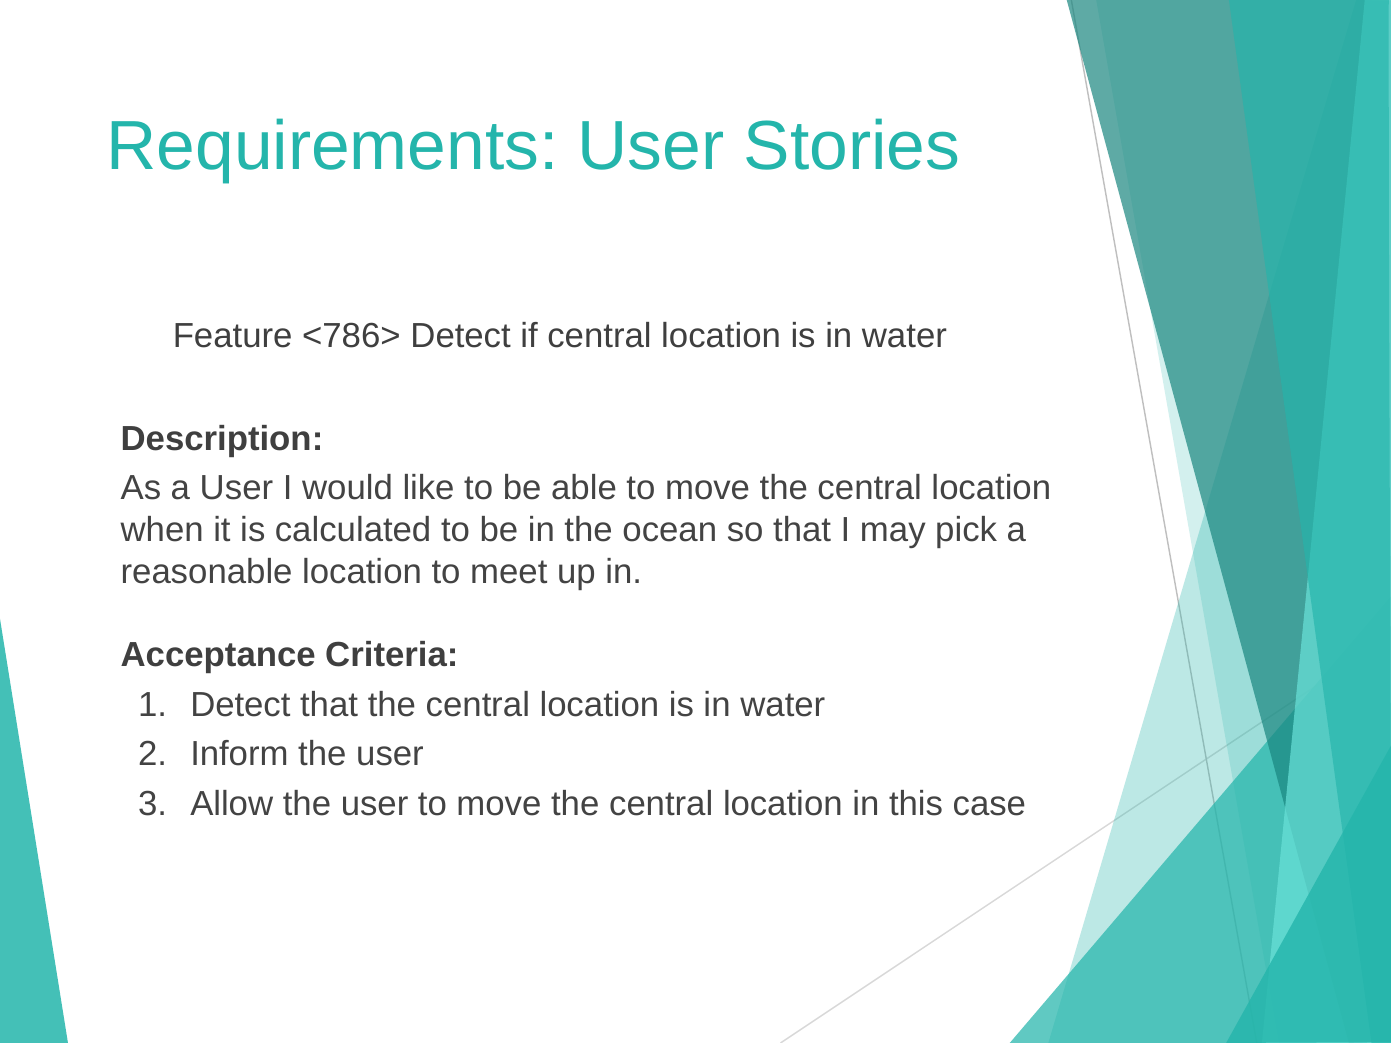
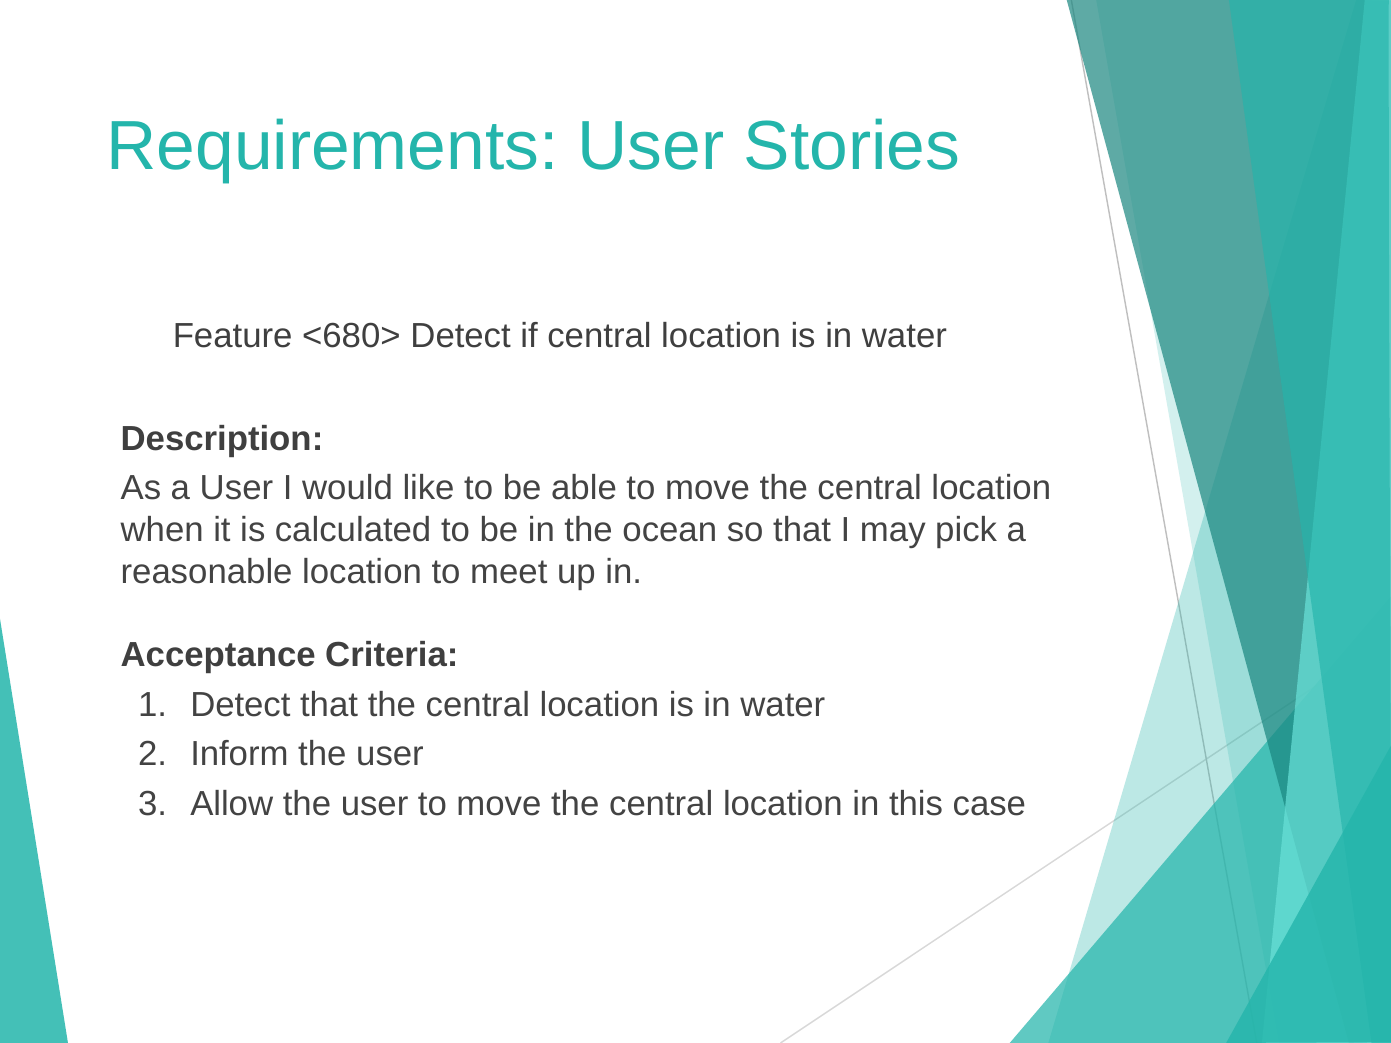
<786>: <786> -> <680> (351, 336)
